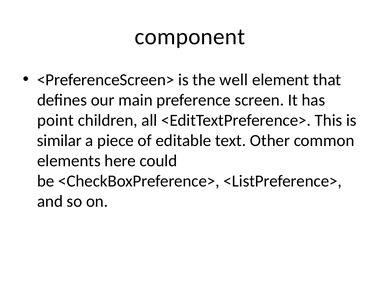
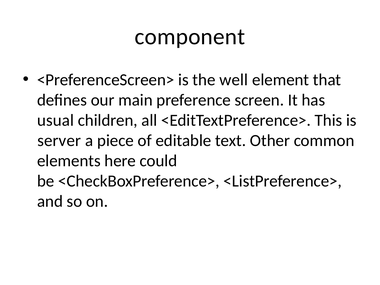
point: point -> usual (55, 120)
similar: similar -> server (59, 141)
